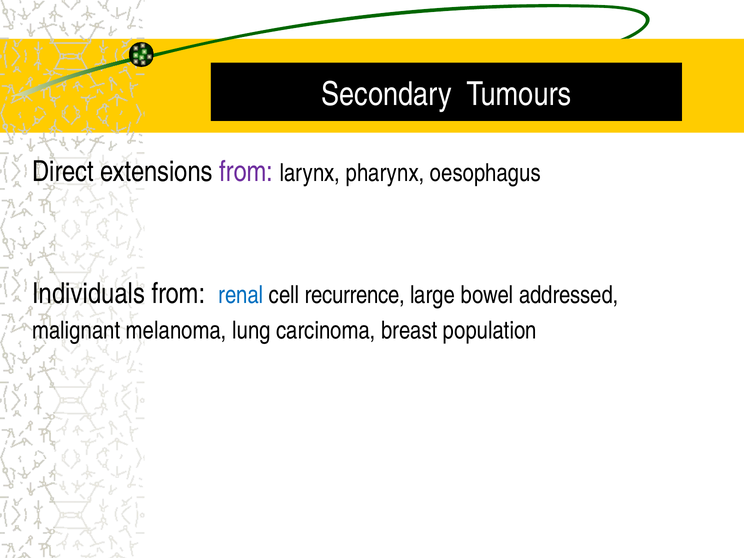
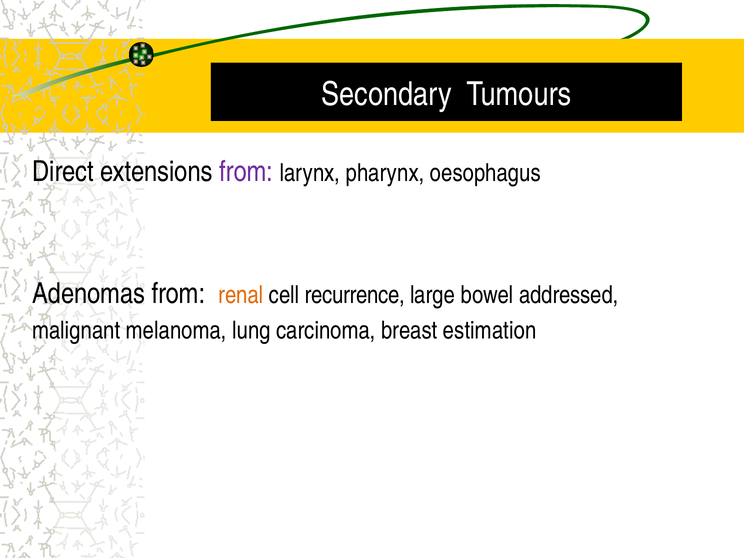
Individuals: Individuals -> Adenomas (89, 294)
renal colour: blue -> orange (241, 295)
population: population -> estimation (490, 330)
